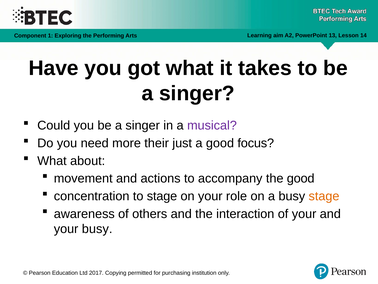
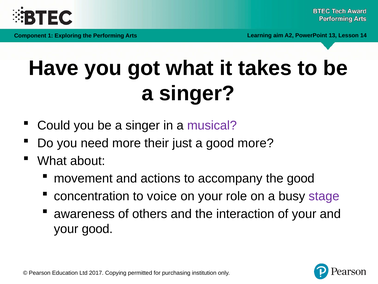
good focus: focus -> more (256, 143)
to stage: stage -> voice (162, 196)
stage colour: orange -> purple (324, 196)
your busy: busy -> good (97, 229)
